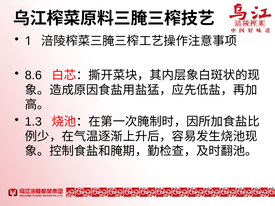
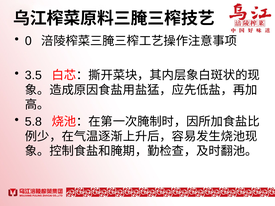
1: 1 -> 0 (28, 41)
8.6: 8.6 -> 3.5 (33, 75)
1.3: 1.3 -> 5.8 (33, 122)
